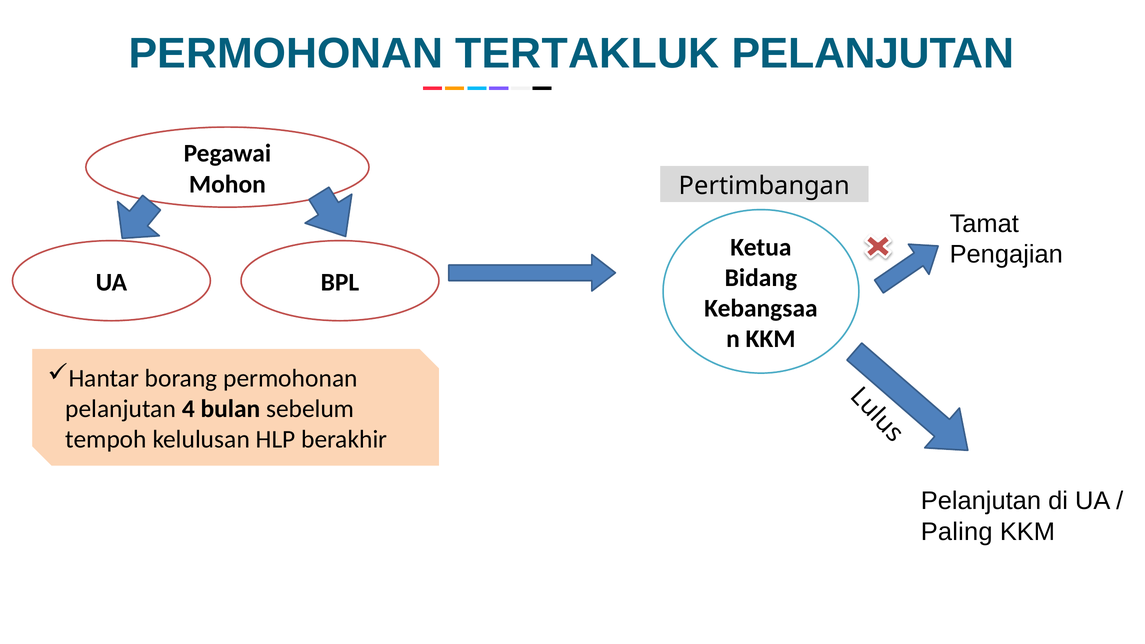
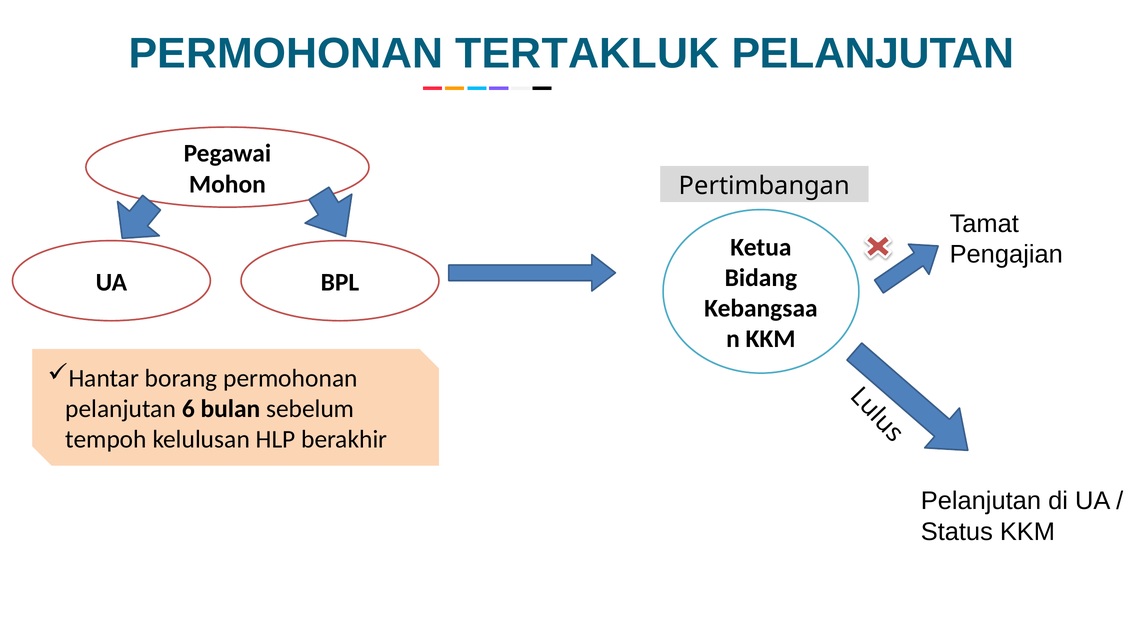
4: 4 -> 6 (188, 409)
Paling: Paling -> Status (957, 532)
